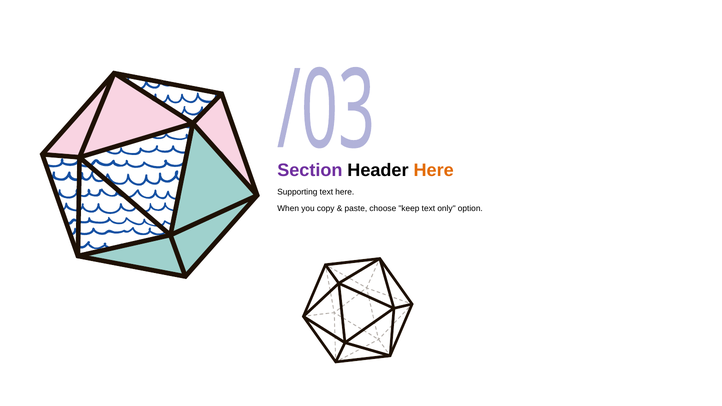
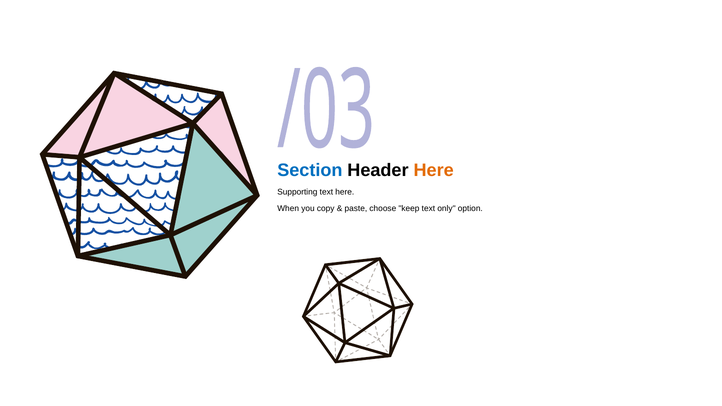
Section colour: purple -> blue (310, 170)
